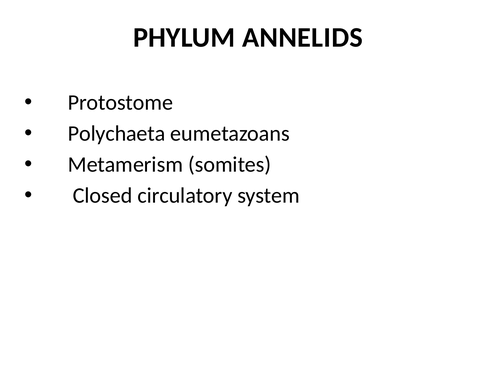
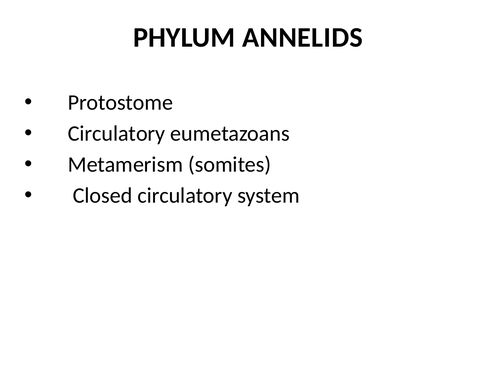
Polychaeta: Polychaeta -> Circulatory (117, 134)
